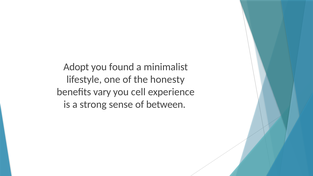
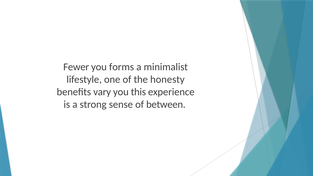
Adopt: Adopt -> Fewer (76, 67)
found: found -> forms (122, 67)
cell: cell -> this (138, 92)
